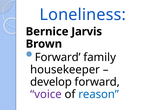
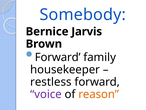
Loneliness: Loneliness -> Somebody (83, 15)
develop: develop -> restless (51, 82)
reason colour: blue -> orange (99, 94)
